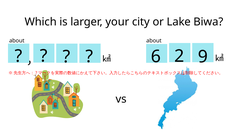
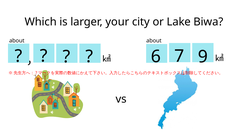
2: 2 -> 7 (179, 56)
